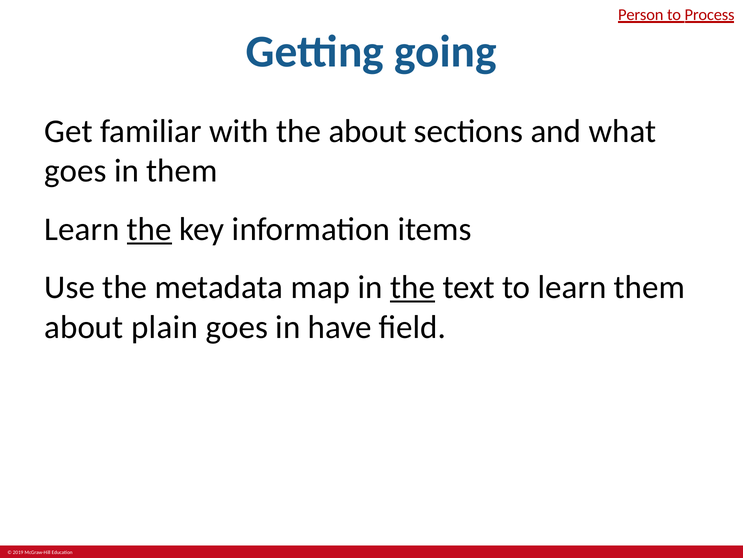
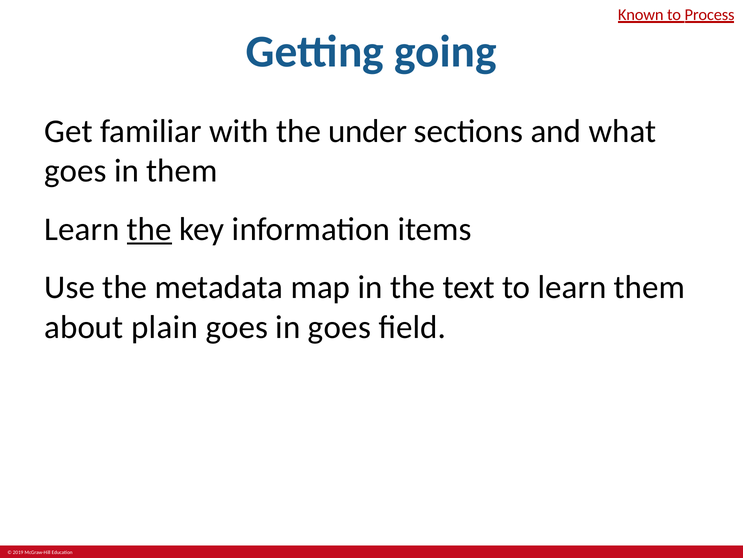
Person: Person -> Known (641, 15)
the about: about -> under (368, 131)
the underline: present -> none (413, 287)
in have: have -> goes (340, 327)
